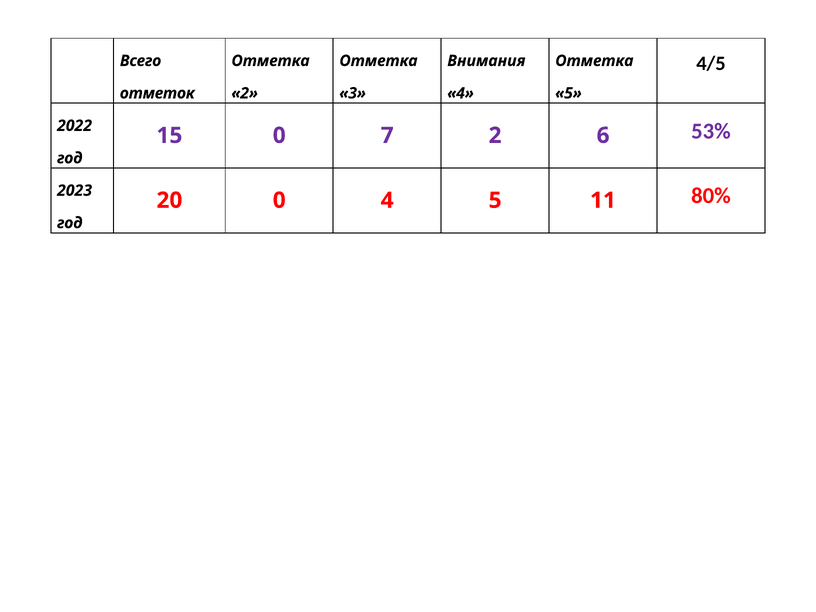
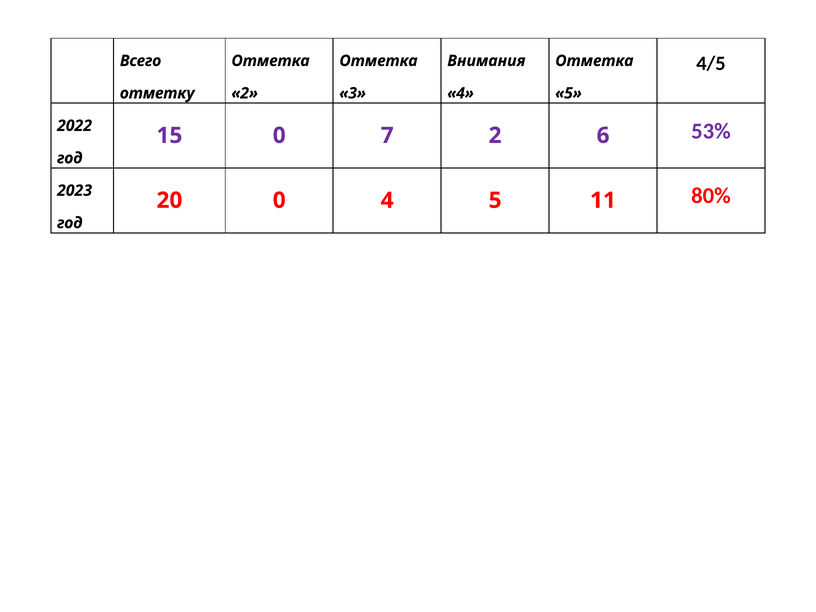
отметок: отметок -> отметку (157, 93)
